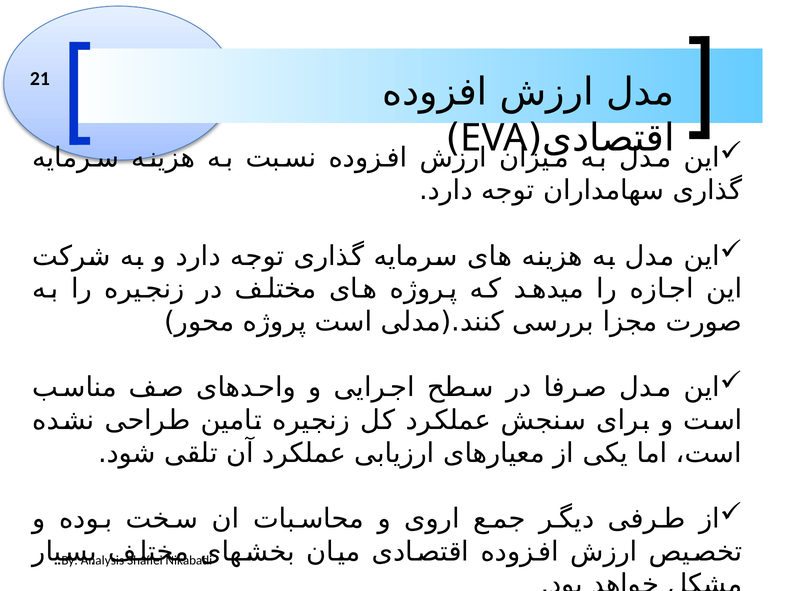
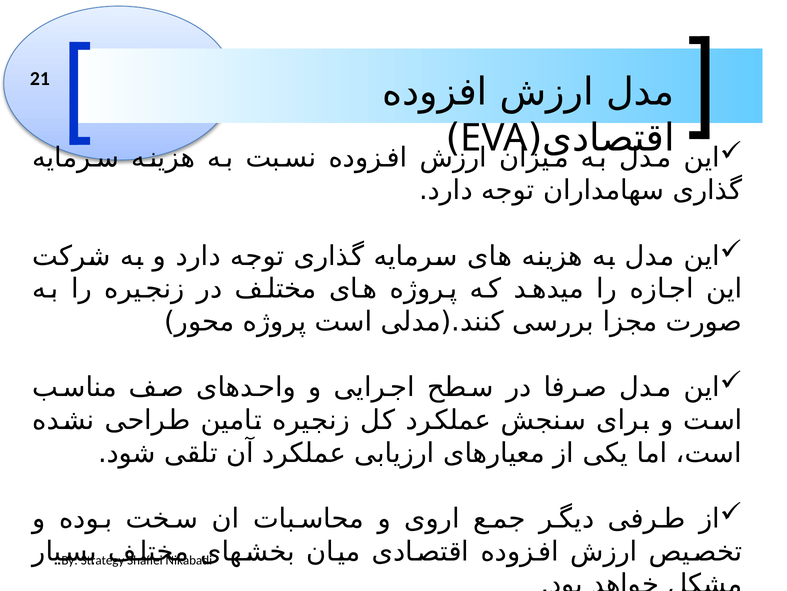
Analysis: Analysis -> Strategy (103, 560)
